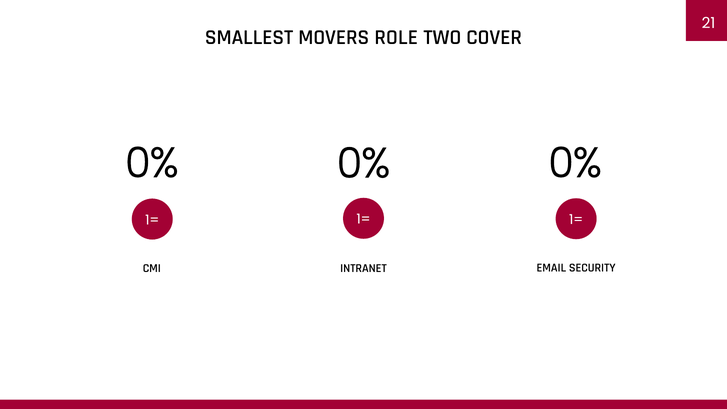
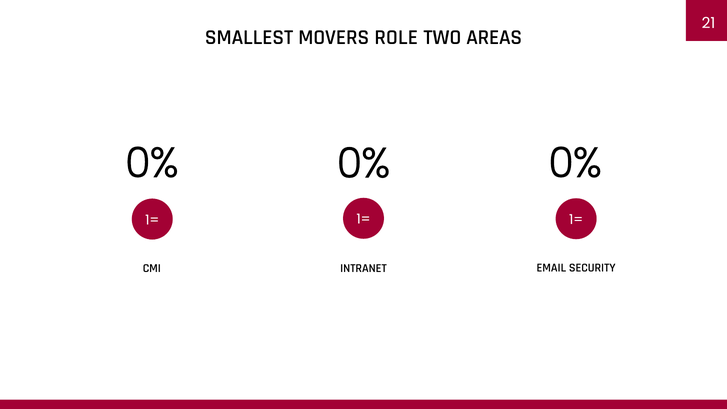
COVER: COVER -> AREAS (494, 37)
